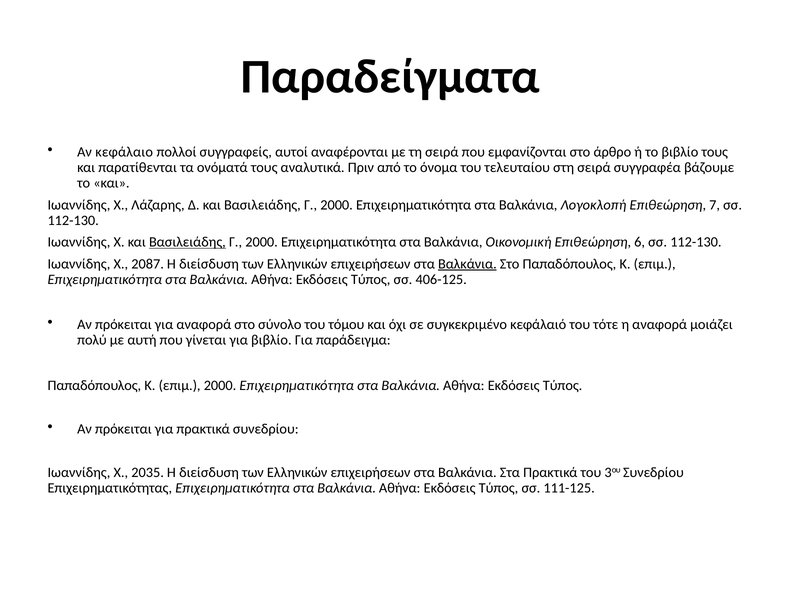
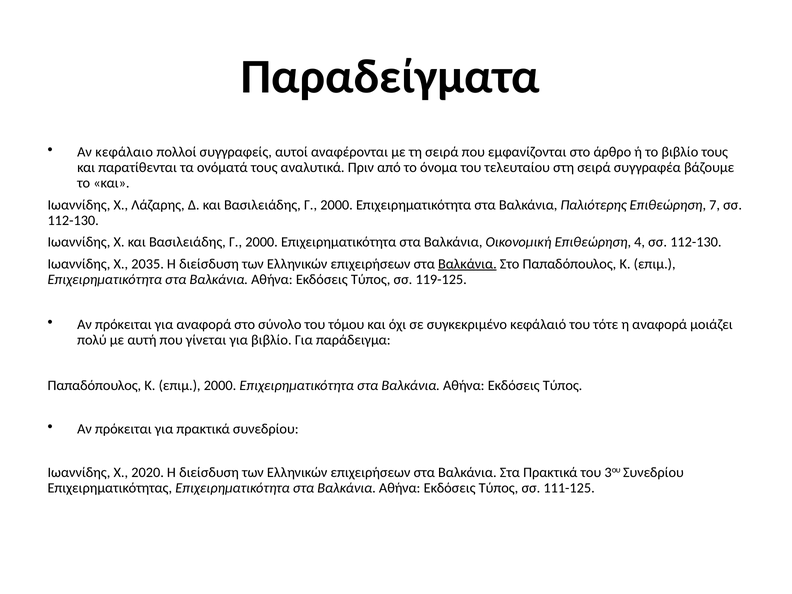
Λογοκλοπή: Λογοκλοπή -> Παλιότερης (594, 205)
Βασιλειάδης underline: present -> none (187, 242)
6: 6 -> 4 (640, 242)
2087: 2087 -> 2035 (148, 264)
406-125: 406-125 -> 119-125 (441, 279)
2035: 2035 -> 2020 (148, 473)
